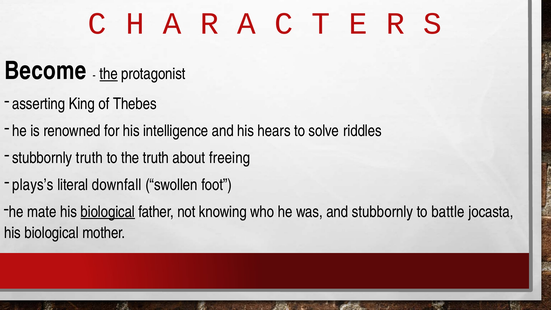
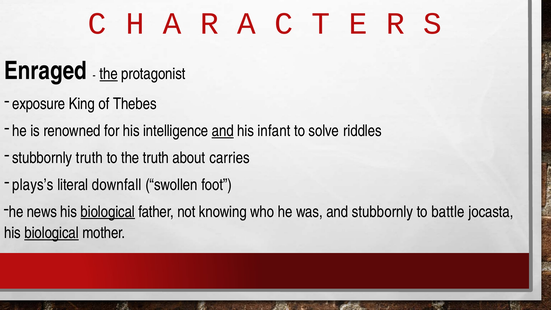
Become: Become -> Enraged (45, 71)
asserting: asserting -> exposure (39, 104)
and underline: none -> present (223, 131)
hears: hears -> infant (274, 131)
freeing: freeing -> carries (230, 158)
mate: mate -> news (42, 212)
biological underline: none -> present (52, 233)
